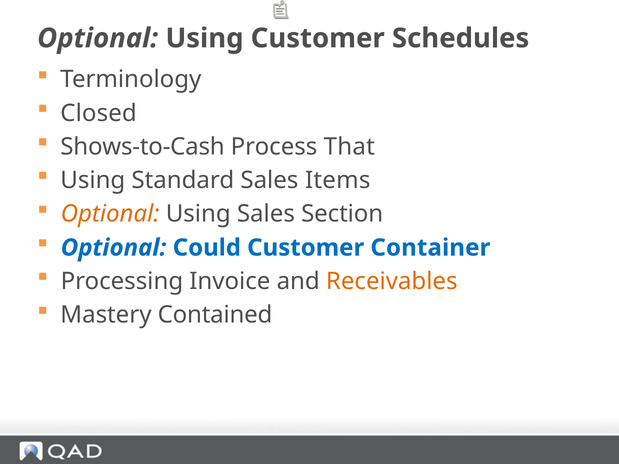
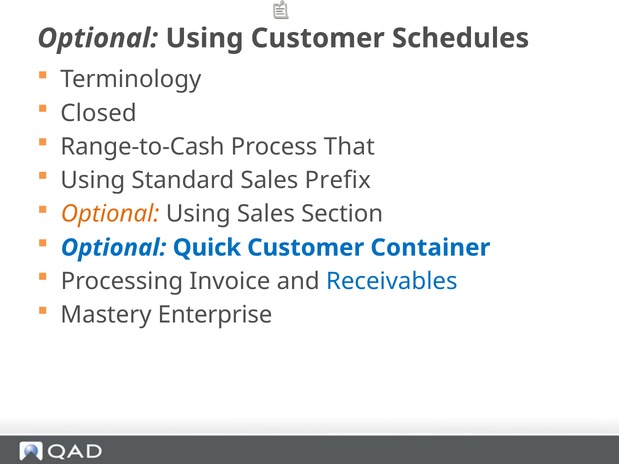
Shows-to-Cash: Shows-to-Cash -> Range-to-Cash (142, 147)
Items: Items -> Prefix (338, 181)
Could: Could -> Quick (207, 248)
Receivables colour: orange -> blue (392, 281)
Contained: Contained -> Enterprise (215, 315)
